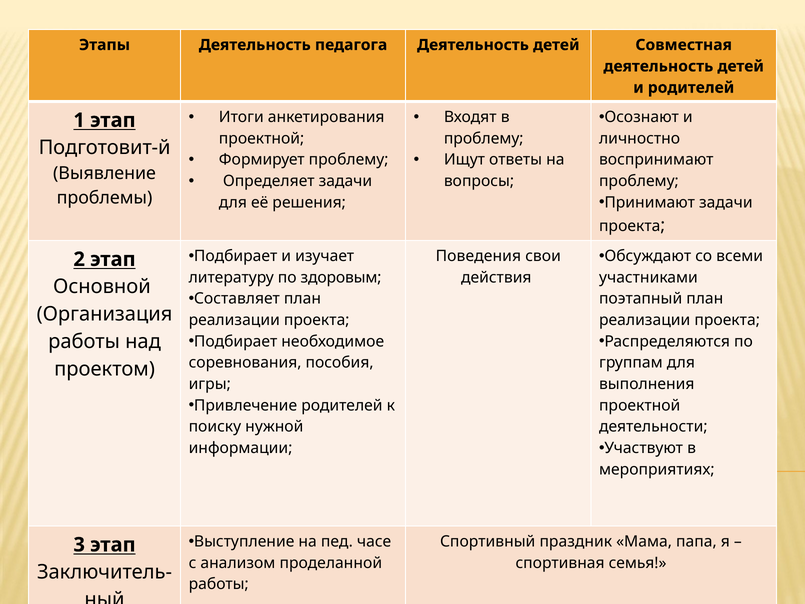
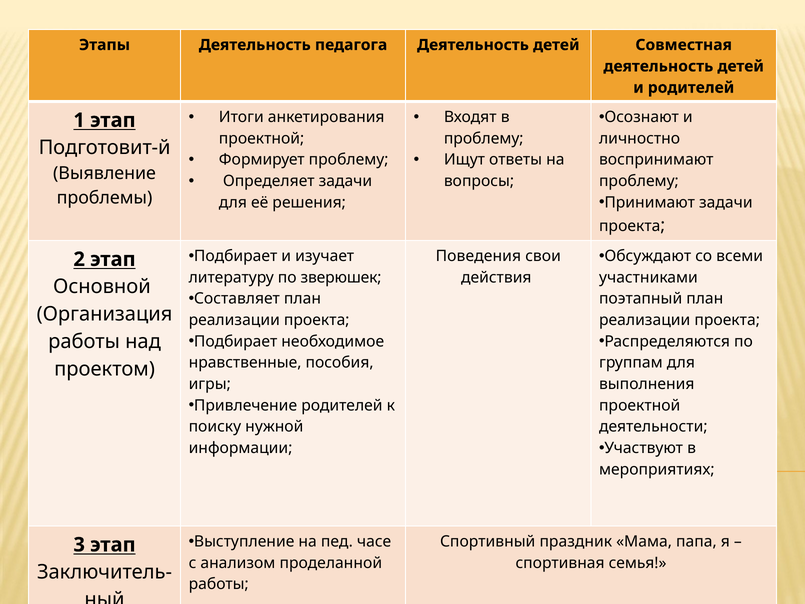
здоровым: здоровым -> зверюшек (341, 277)
соревнования: соревнования -> нравственные (245, 363)
